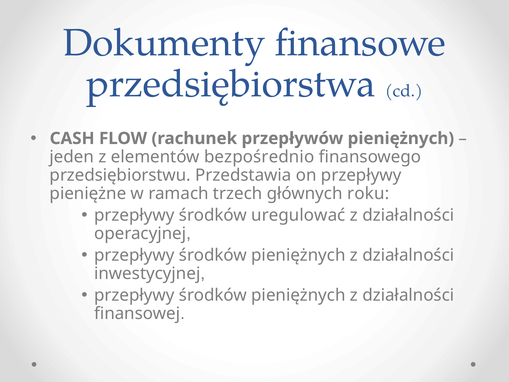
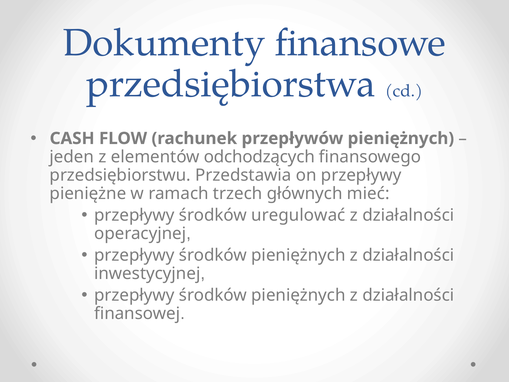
bezpośrednio: bezpośrednio -> odchodzących (259, 157)
roku: roku -> mieć (368, 193)
